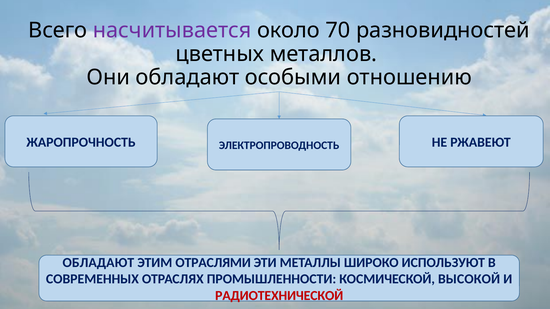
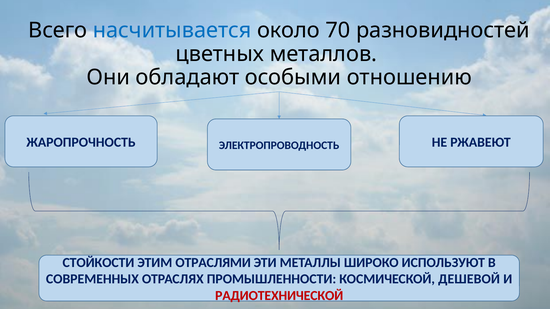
насчитывается colour: purple -> blue (172, 30)
ОБЛАДАЮТ: ОБЛАДАЮТ -> СТОЙКОСТИ (98, 263)
ВЫСОКОЙ: ВЫСОКОЙ -> ДЕШЕВОЙ (469, 279)
